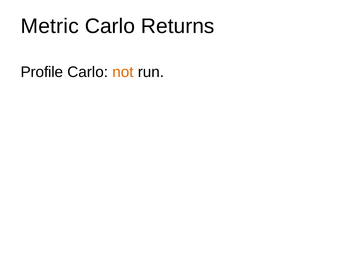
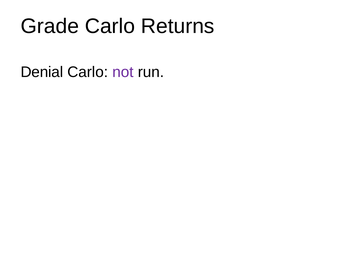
Metric: Metric -> Grade (50, 26)
Profile: Profile -> Denial (42, 72)
not colour: orange -> purple (123, 72)
